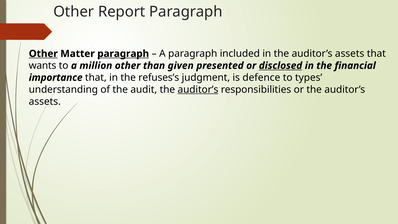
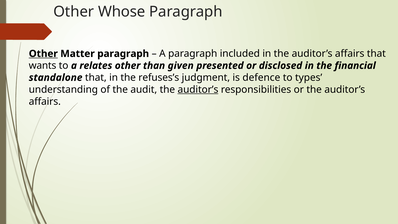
Report: Report -> Whose (122, 12)
paragraph underline: present -> none (123, 54)
in the auditor’s assets: assets -> affairs (350, 54)
million: million -> relates (96, 66)
disclosed underline: present -> none (281, 66)
importance: importance -> standalone (56, 78)
assets: assets -> affairs (45, 101)
